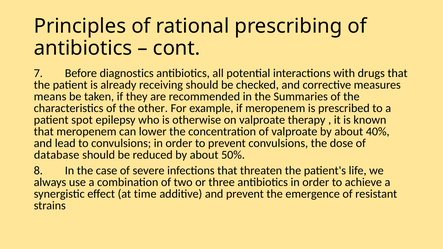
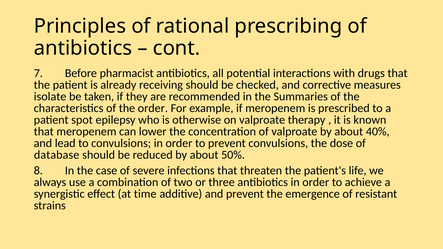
diagnostics: diagnostics -> pharmacist (127, 73)
means: means -> isolate (50, 97)
the other: other -> order (153, 108)
